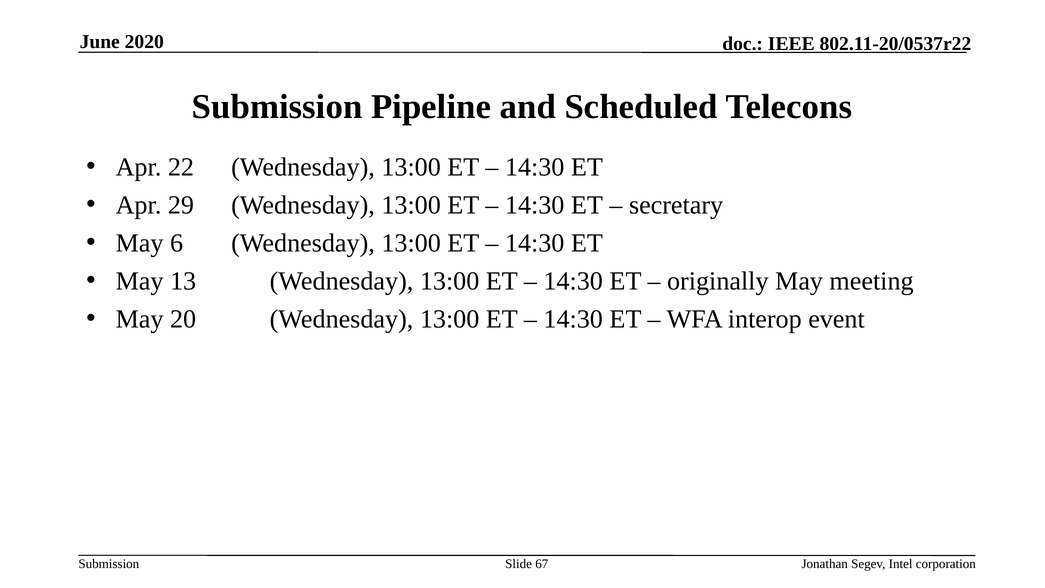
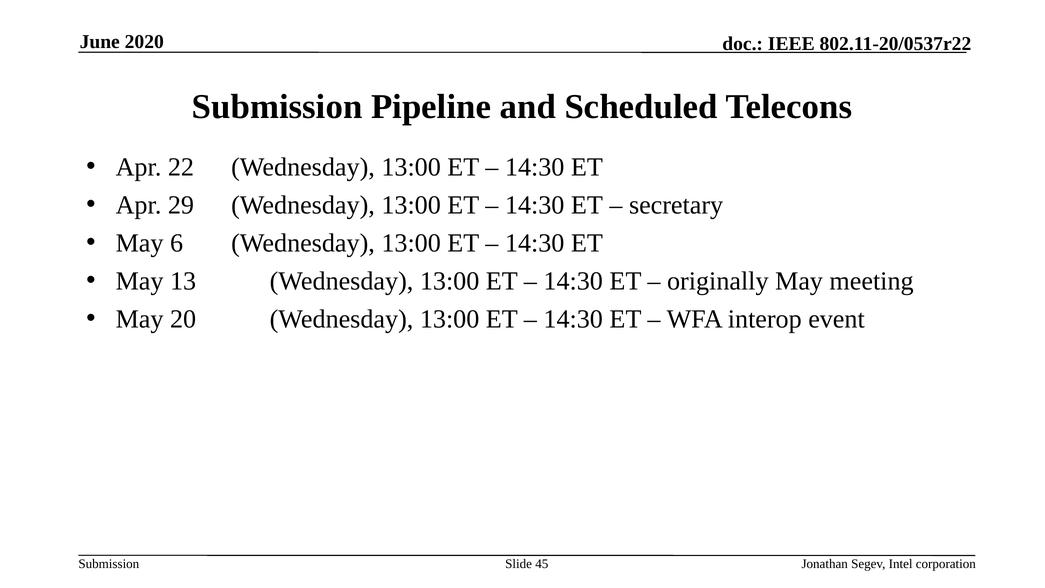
67: 67 -> 45 (542, 564)
